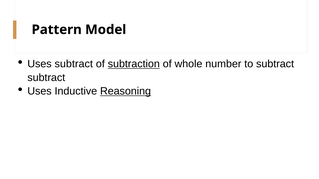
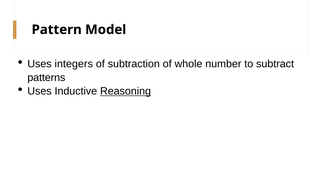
Uses subtract: subtract -> integers (74, 64)
subtraction underline: present -> none (134, 64)
subtract: subtract -> patterns (46, 78)
